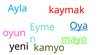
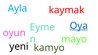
mayo underline: present -> none (74, 39)
